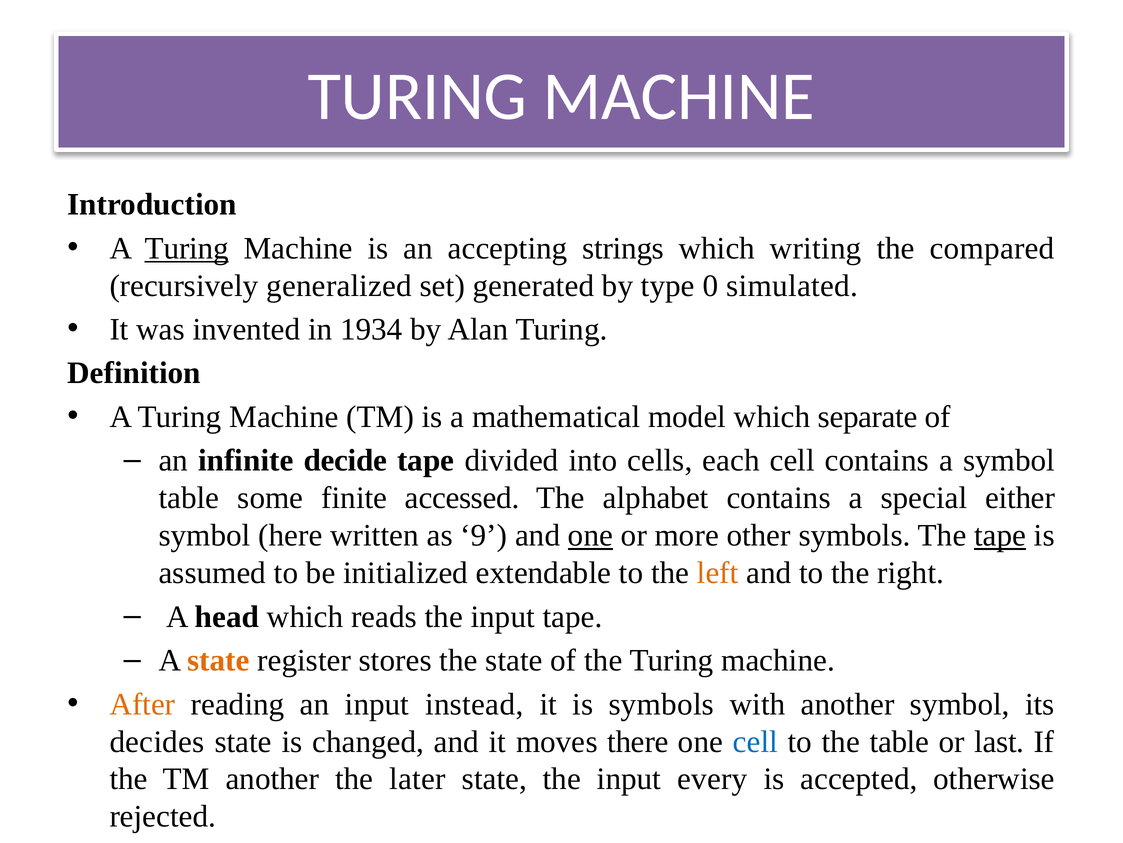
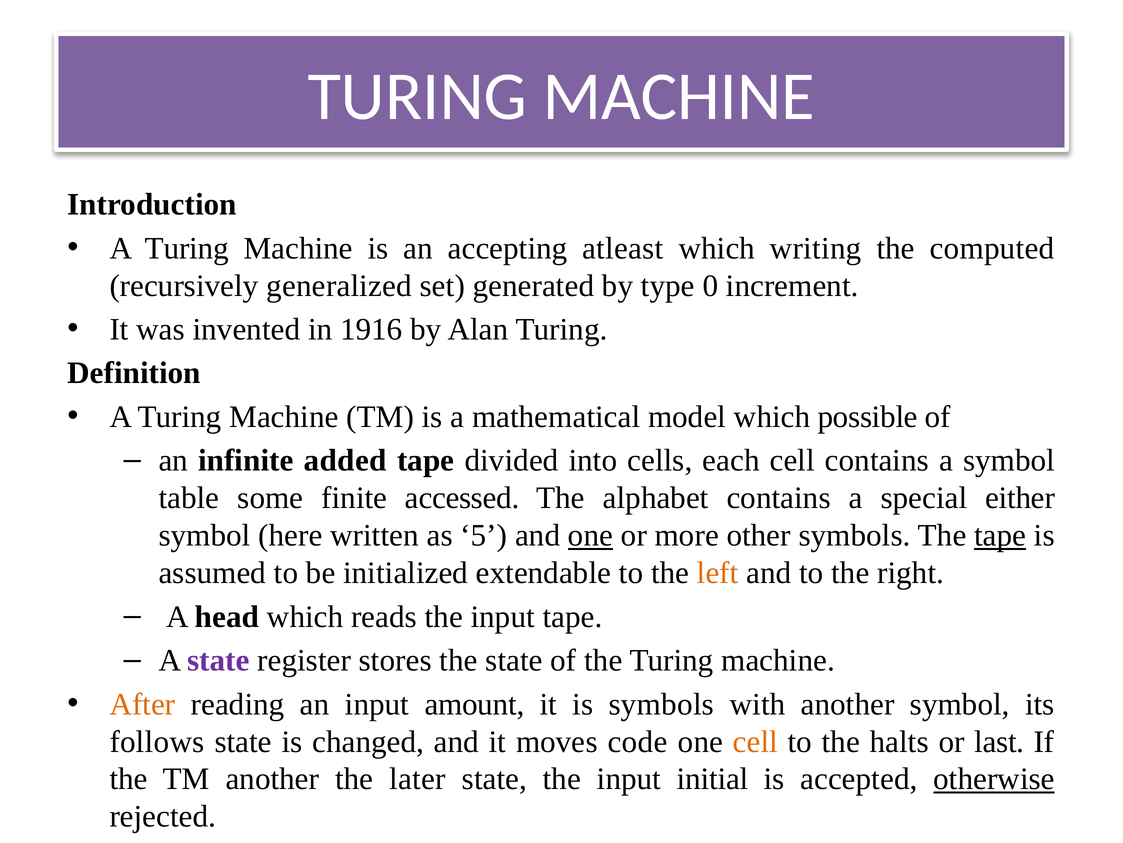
Turing underline: present -> none (187, 248)
strings: strings -> atleast (623, 248)
compared: compared -> computed (992, 248)
simulated: simulated -> increment (792, 285)
1934: 1934 -> 1916 (371, 329)
separate: separate -> possible (868, 417)
decide: decide -> added (345, 460)
9: 9 -> 5 (484, 535)
state colour: orange -> purple (218, 660)
instead: instead -> amount (474, 704)
decides: decides -> follows (157, 741)
there: there -> code (638, 741)
cell colour: blue -> orange (755, 741)
the table: table -> halts (899, 741)
every: every -> initial (713, 778)
otherwise underline: none -> present (994, 778)
